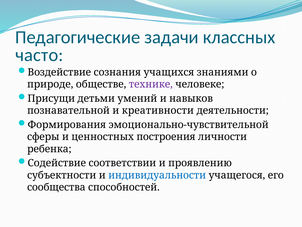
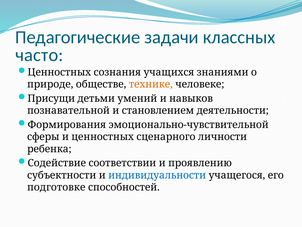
Воздействие: Воздействие -> Ценностных (59, 72)
технике colour: purple -> orange (151, 84)
креативности: креативности -> становлением (158, 110)
построения: построения -> сценарного (166, 137)
сообщества: сообщества -> подготовке (56, 187)
